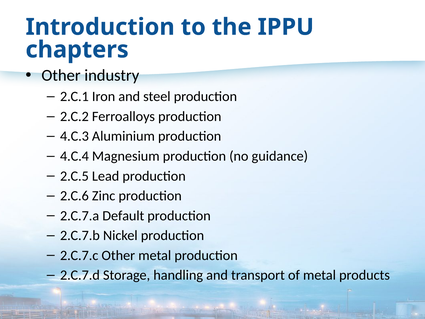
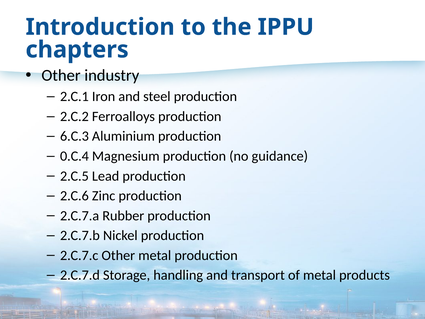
4.C.3: 4.C.3 -> 6.C.3 (74, 136)
4.C.4: 4.C.4 -> 0.C.4 (74, 156)
Default: Default -> Rubber (123, 216)
